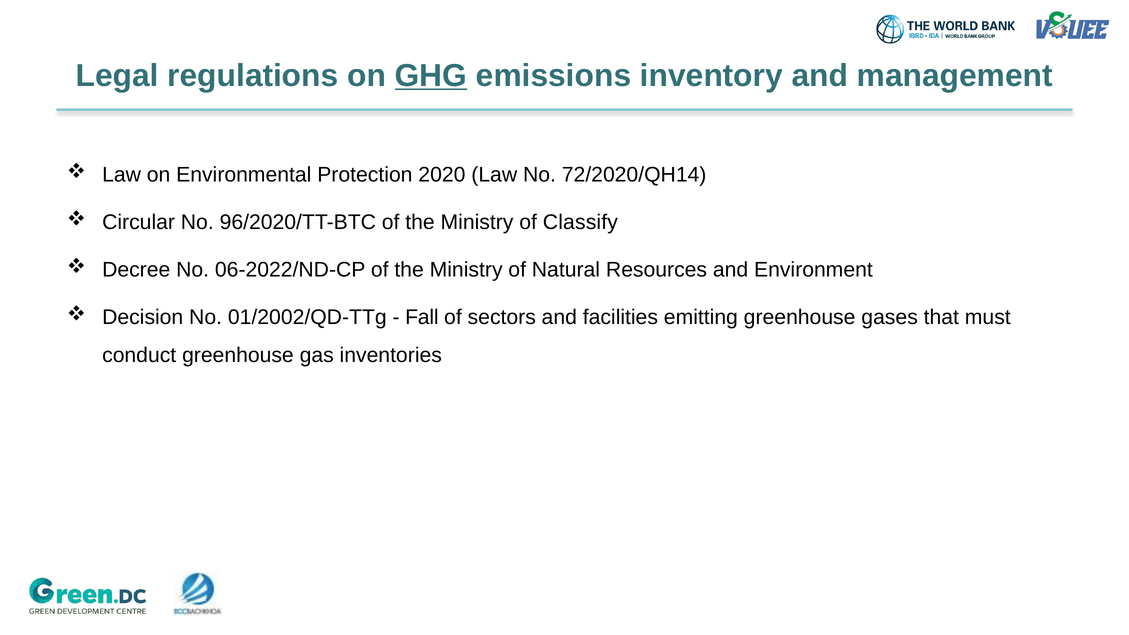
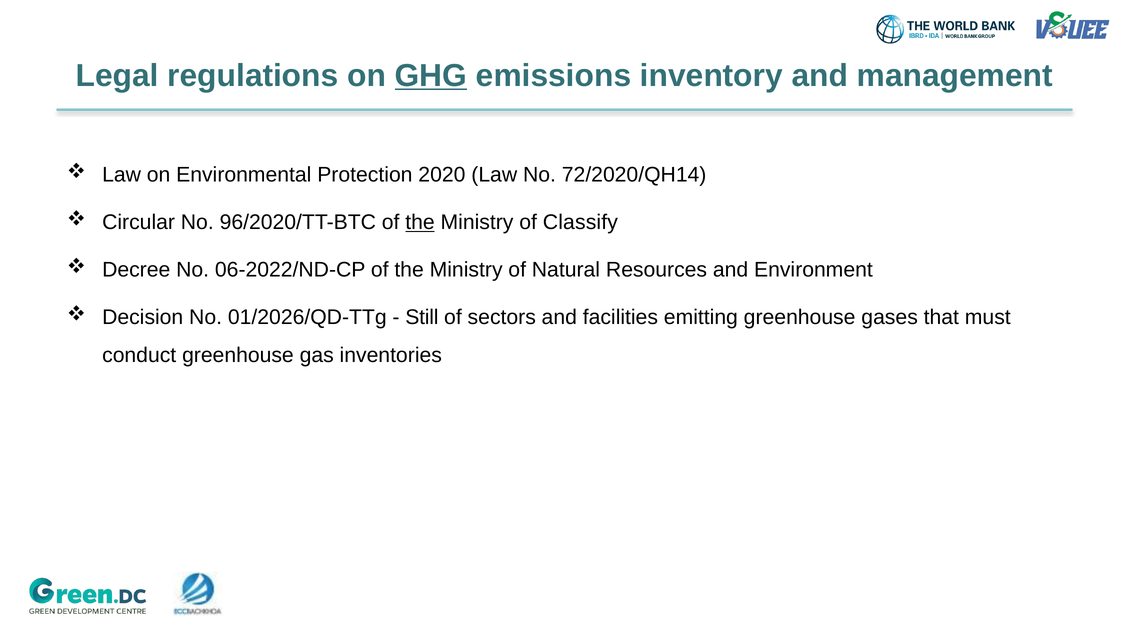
the underline: none -> present (420, 222)
01/2002/QD-TTg: 01/2002/QD-TTg -> 01/2026/QD-TTg (307, 317)
Fall: Fall -> Still (422, 317)
